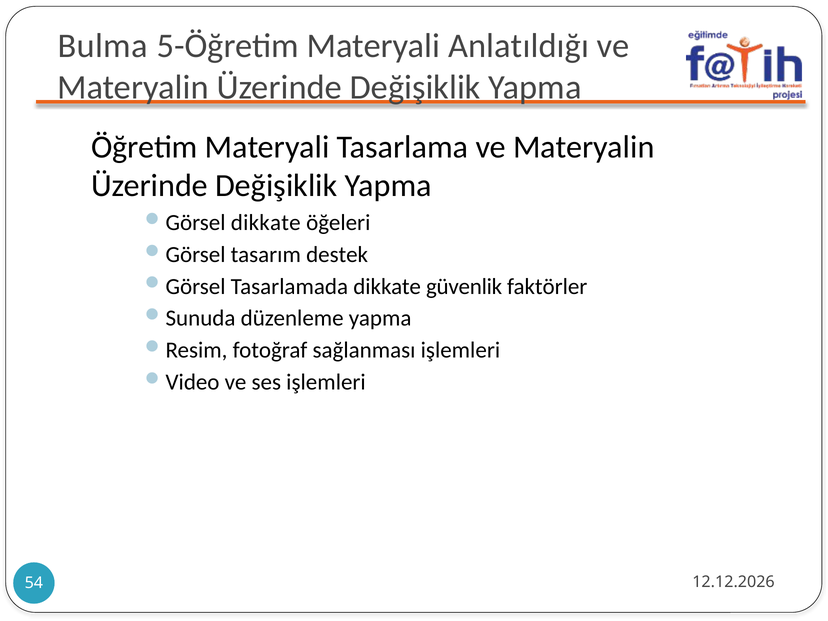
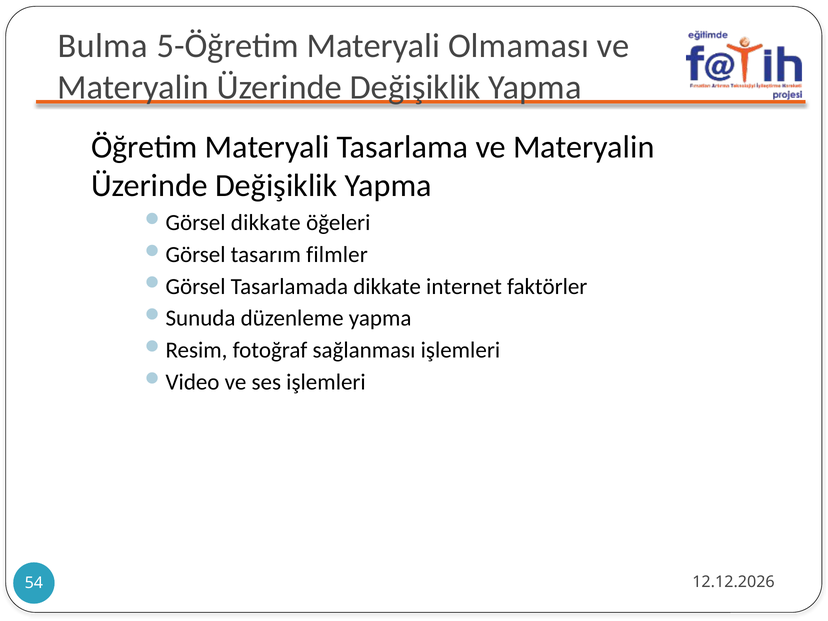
Anlatıldığı: Anlatıldığı -> Olmaması (518, 46)
destek: destek -> filmler (337, 254)
güvenlik: güvenlik -> internet (464, 286)
